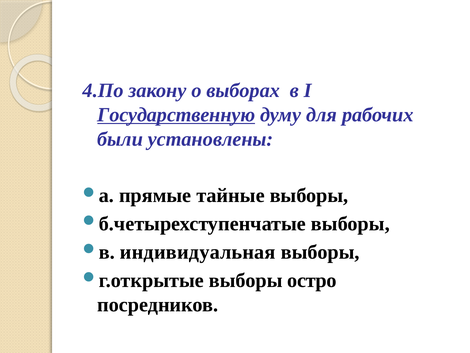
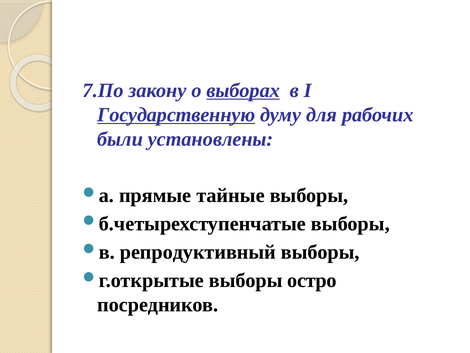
4.По: 4.По -> 7.По (103, 90)
выборах underline: none -> present (243, 90)
индивидуальная: индивидуальная -> репродуктивный (198, 252)
